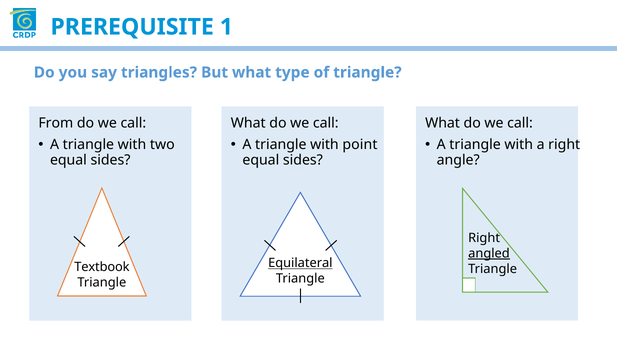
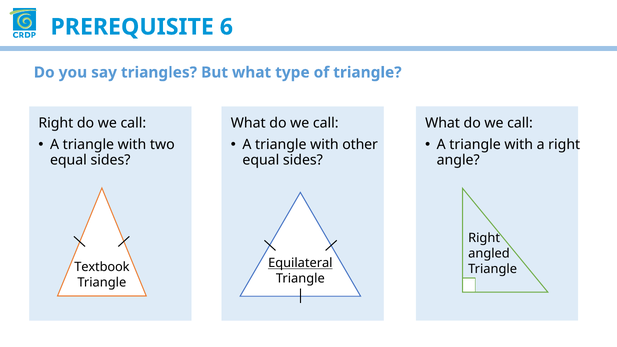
1: 1 -> 6 (226, 27)
From: From -> Right (56, 123)
point: point -> other (360, 145)
angled underline: present -> none (489, 253)
